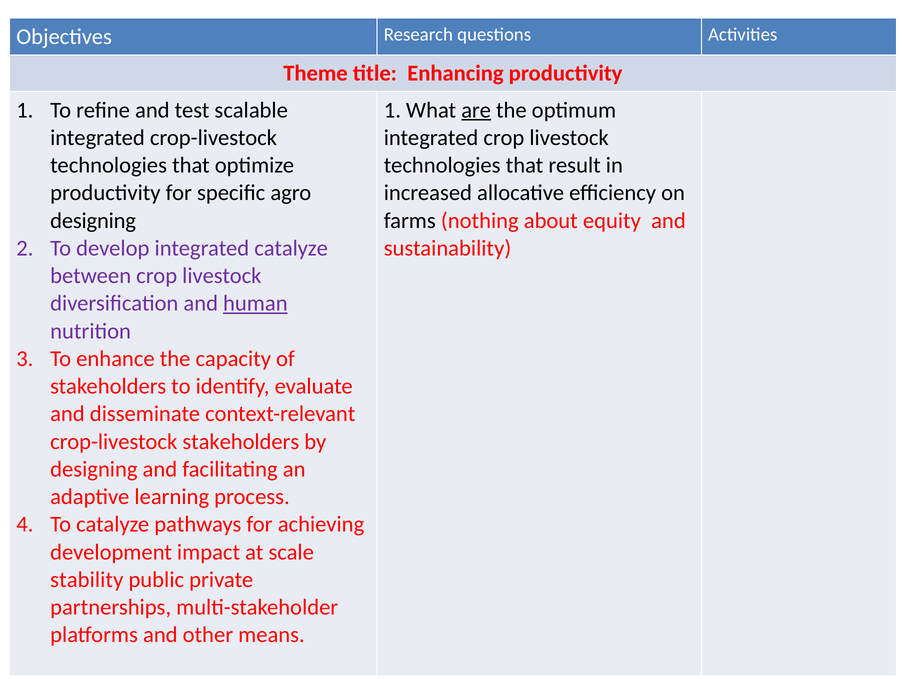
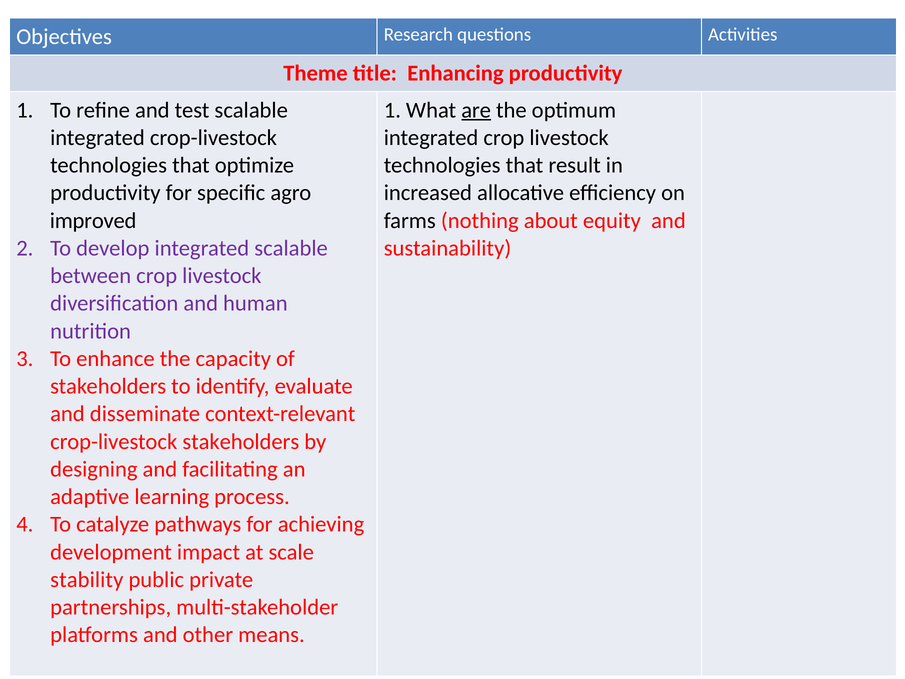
designing: designing -> improved (93, 221)
integrated catalyze: catalyze -> scalable (291, 248)
human underline: present -> none (255, 303)
